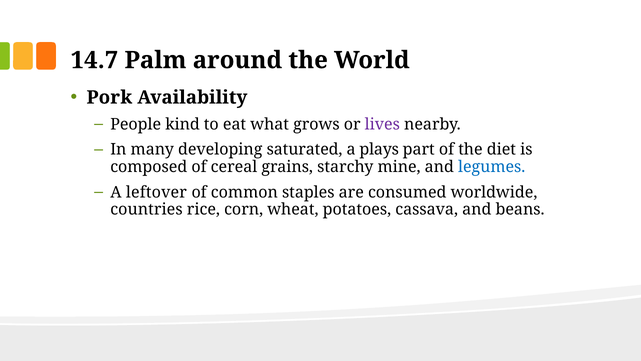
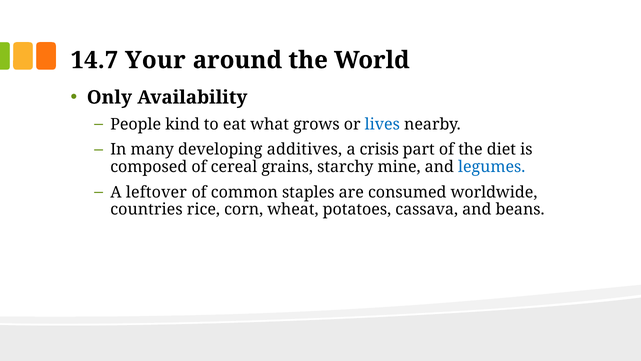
Palm: Palm -> Your (155, 60)
Pork: Pork -> Only (109, 97)
lives colour: purple -> blue (382, 124)
saturated: saturated -> additives (304, 149)
plays: plays -> crisis (379, 149)
